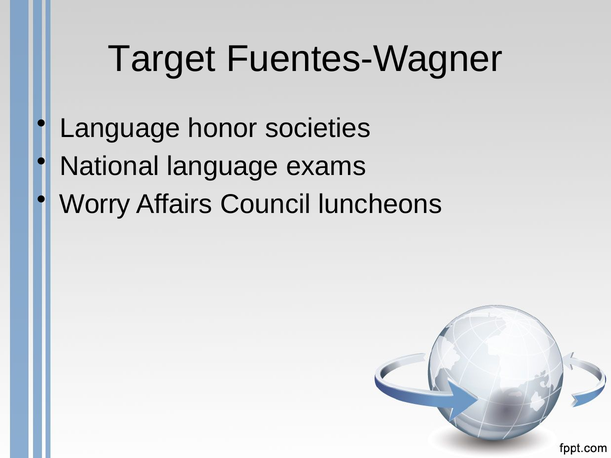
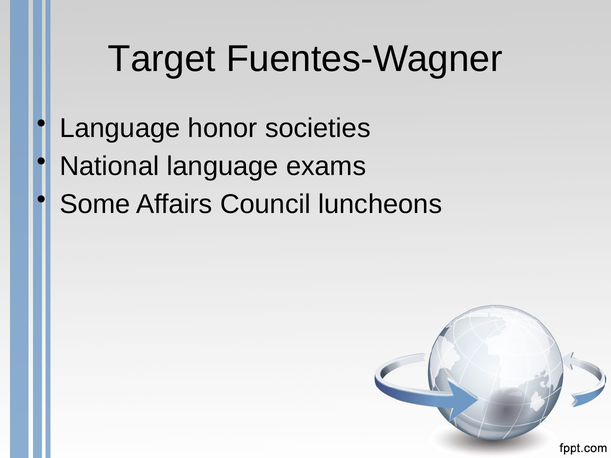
Worry: Worry -> Some (95, 204)
